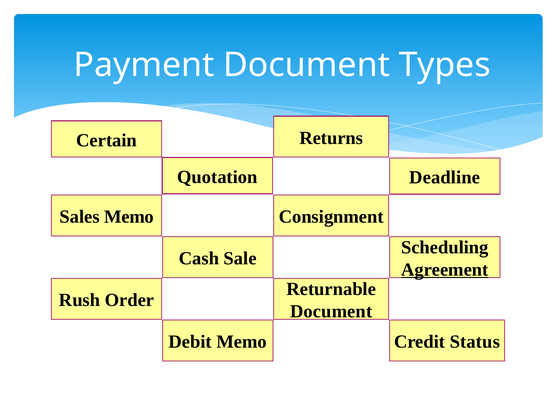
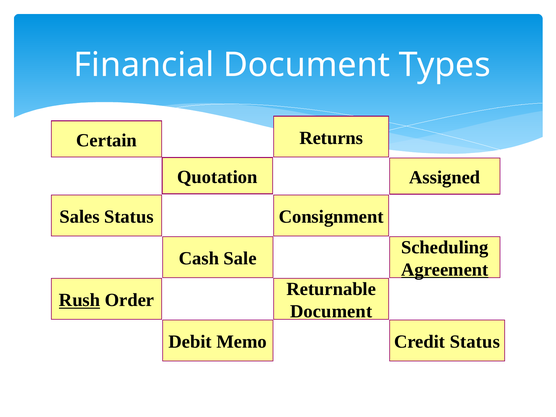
Payment: Payment -> Financial (144, 65)
Deadline: Deadline -> Assigned (445, 177)
Sales Memo: Memo -> Status (129, 217)
Rush underline: none -> present (80, 300)
